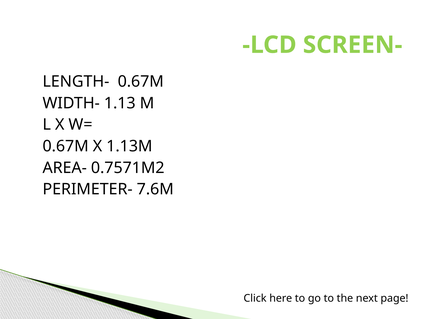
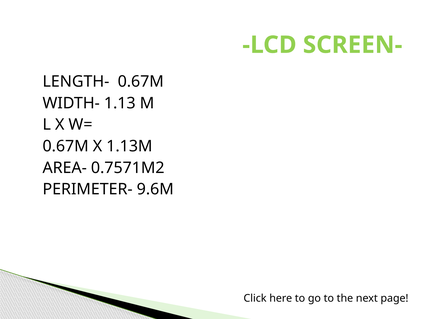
7.6M: 7.6M -> 9.6M (155, 190)
